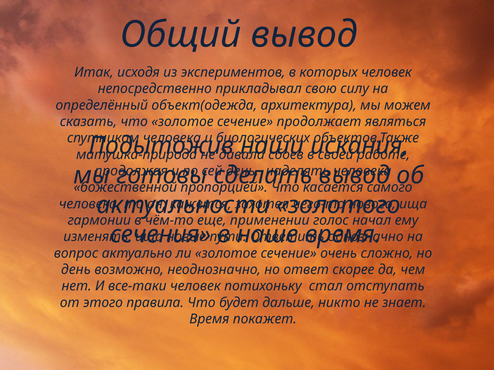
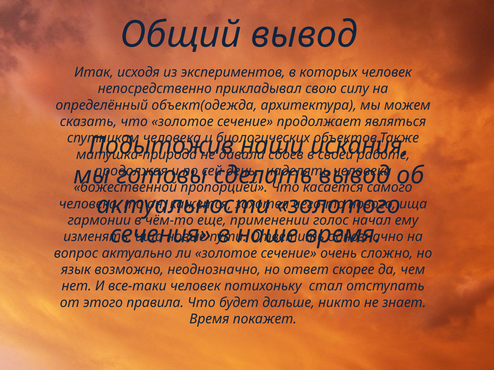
день: день -> язык (76, 270)
